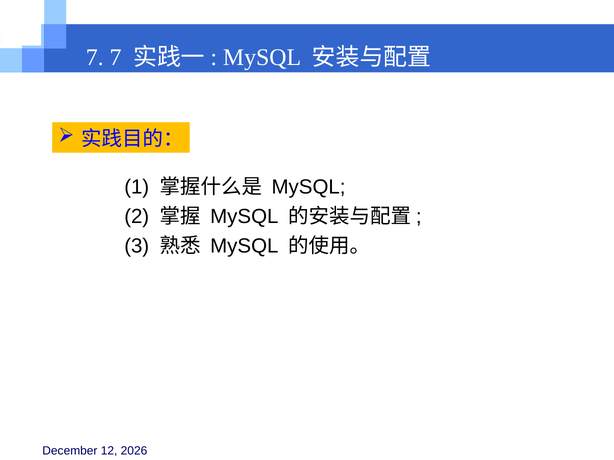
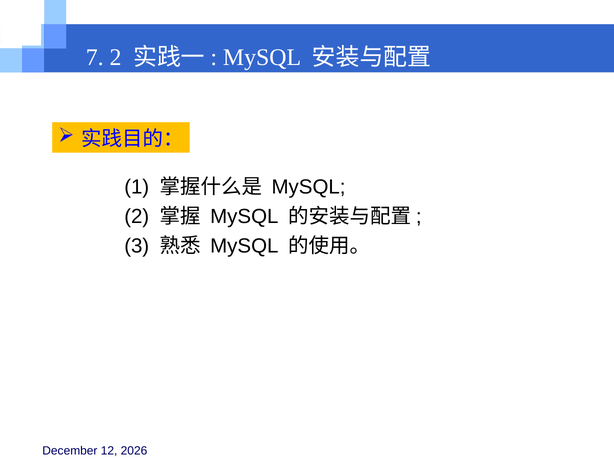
7 7: 7 -> 2 (116, 58)
